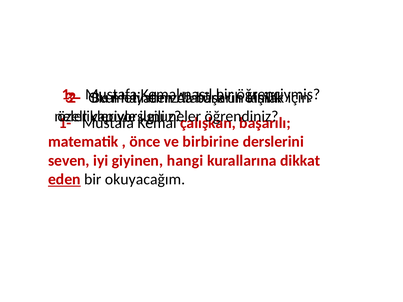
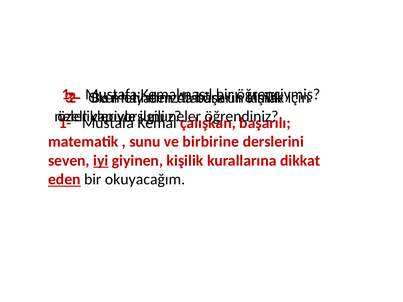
önce: önce -> sunu (145, 142)
iyi underline: none -> present (101, 161)
giyinen hangi: hangi -> kişilik (185, 161)
